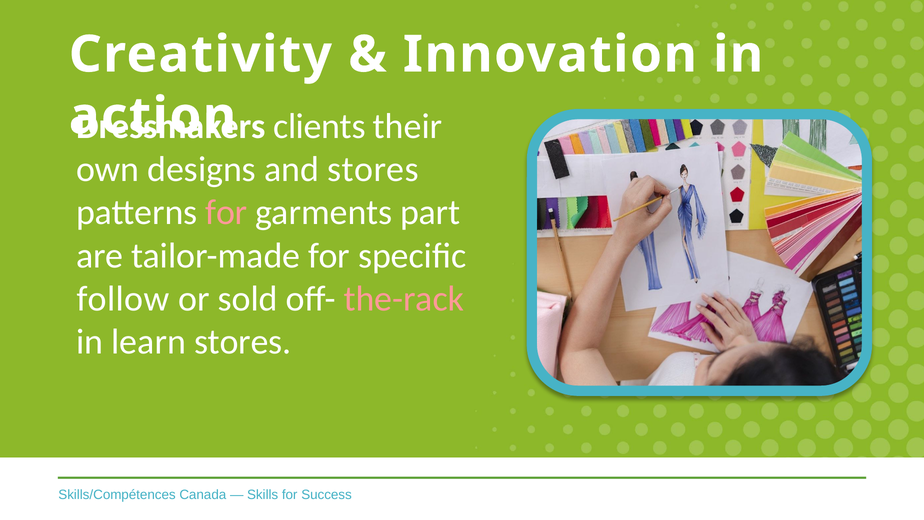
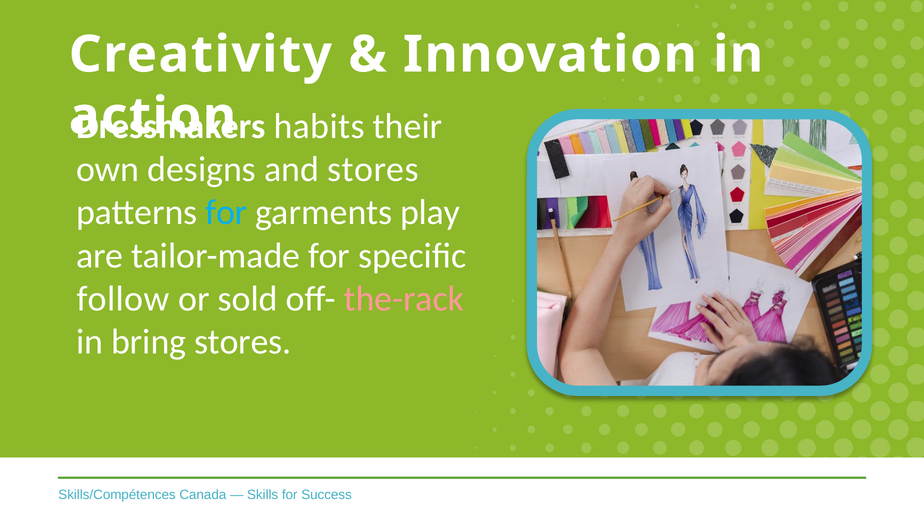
clients: clients -> habits (319, 126)
for colour: pink -> light blue (226, 212)
part: part -> play (430, 212)
learn: learn -> bring (149, 342)
